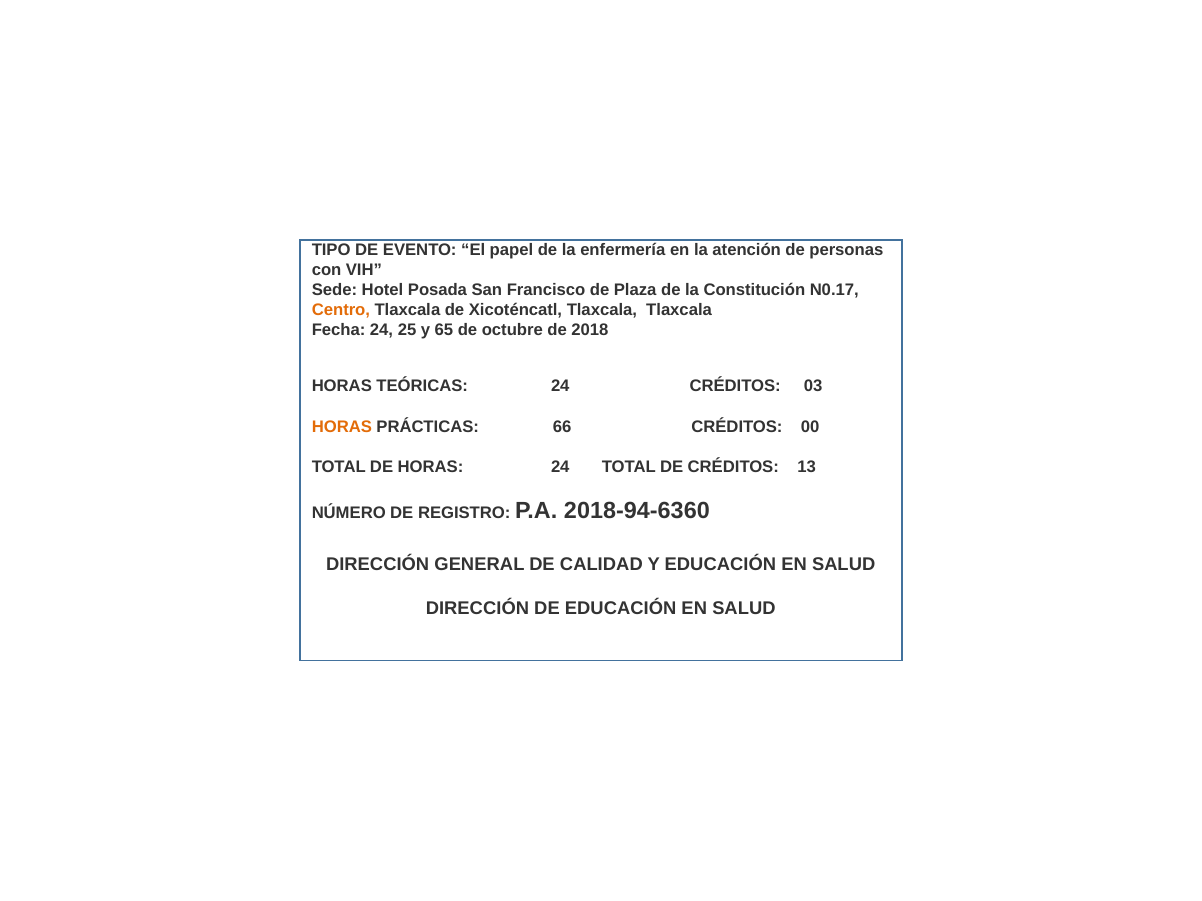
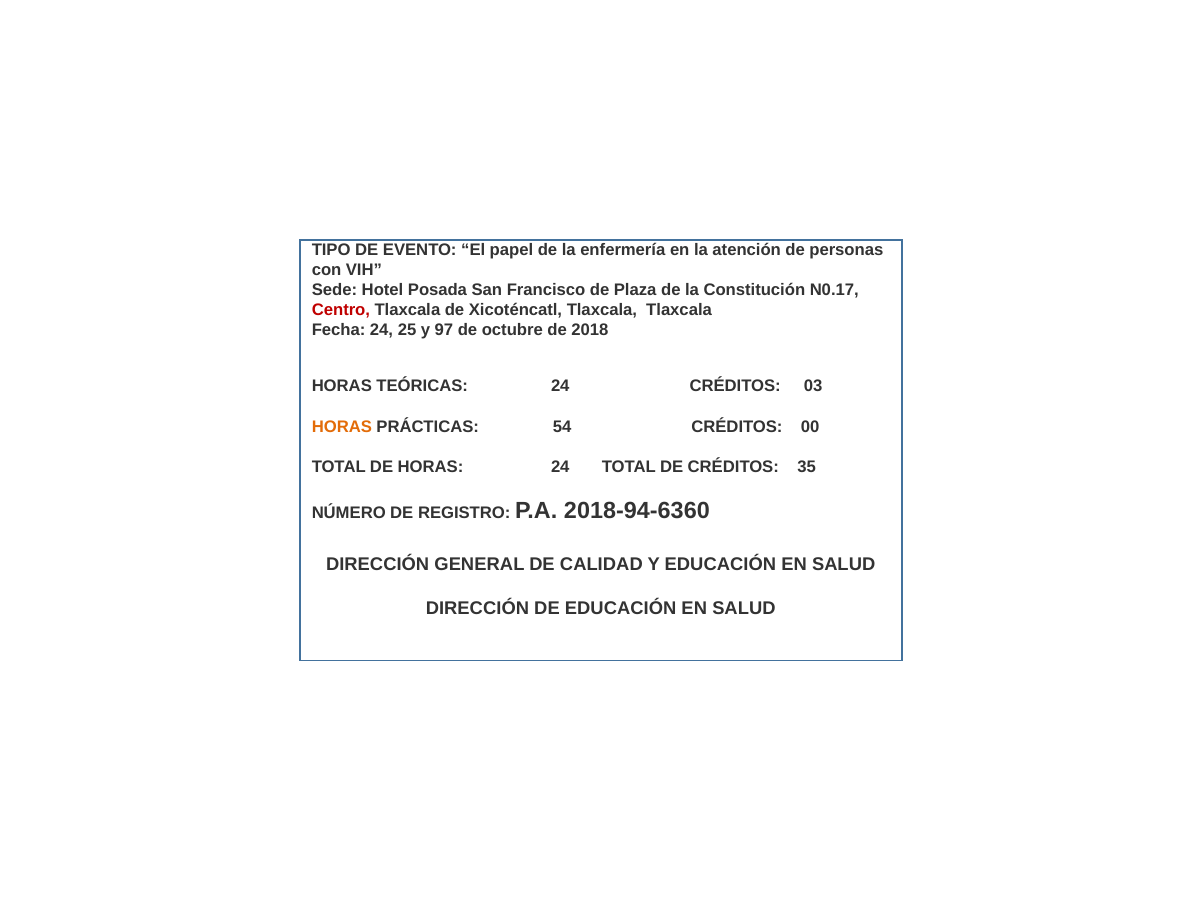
Centro colour: orange -> red (341, 311)
65: 65 -> 97 (444, 331)
66: 66 -> 54 (562, 427)
13: 13 -> 35 (807, 467)
